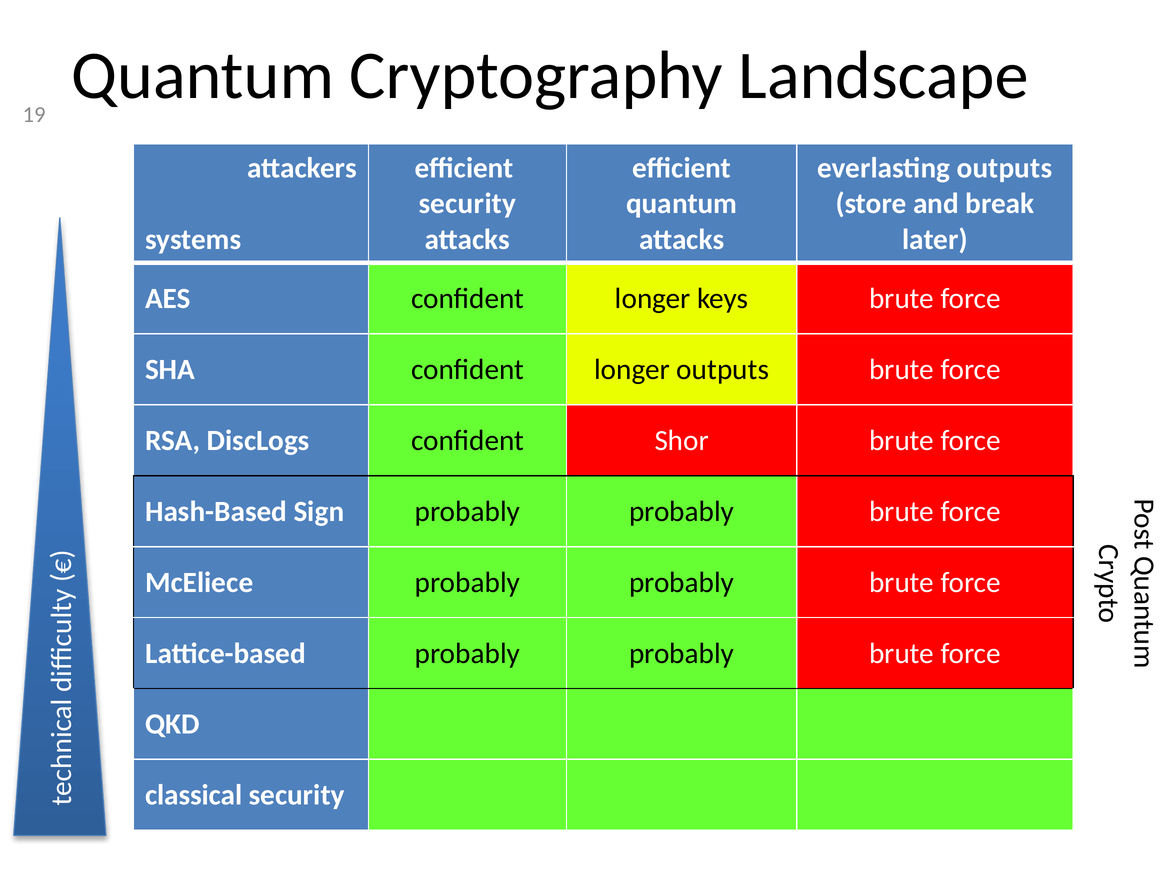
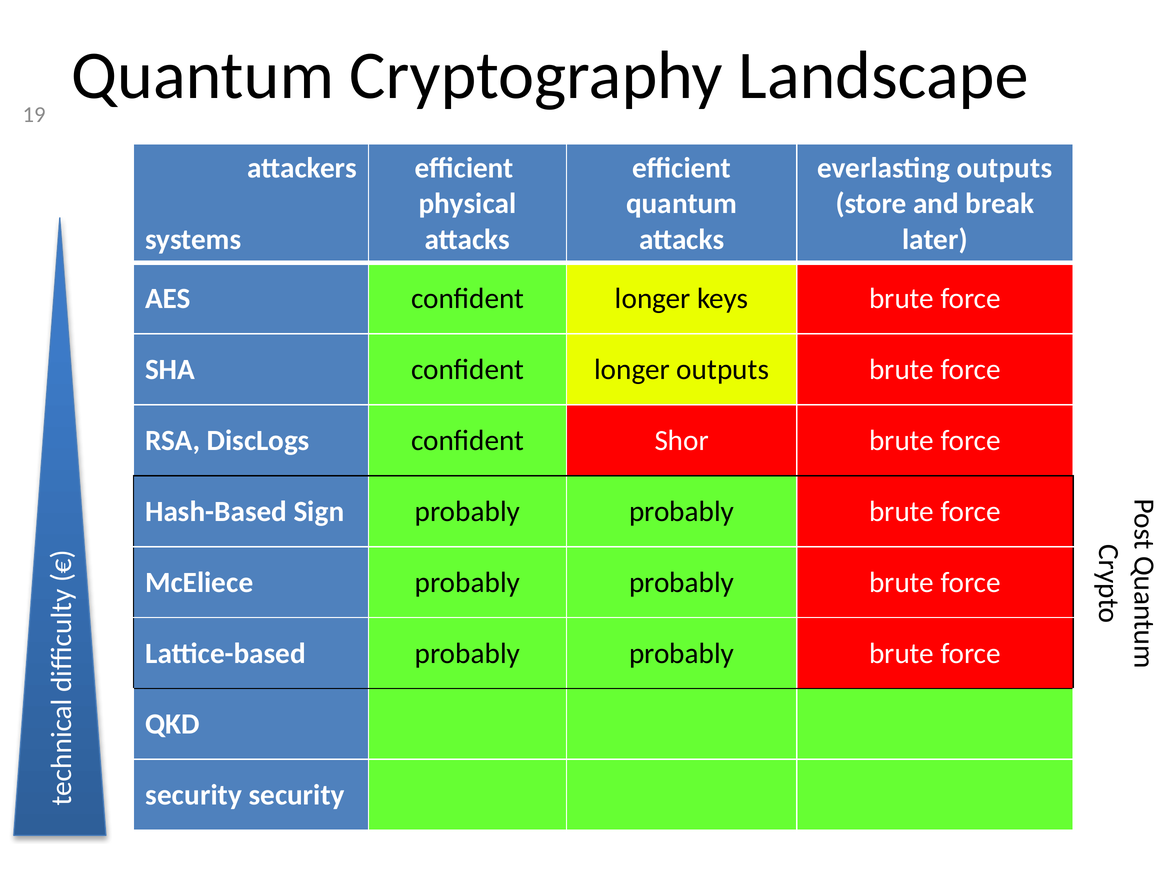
security: security -> physical (468, 204)
classical: classical -> security (194, 795)
